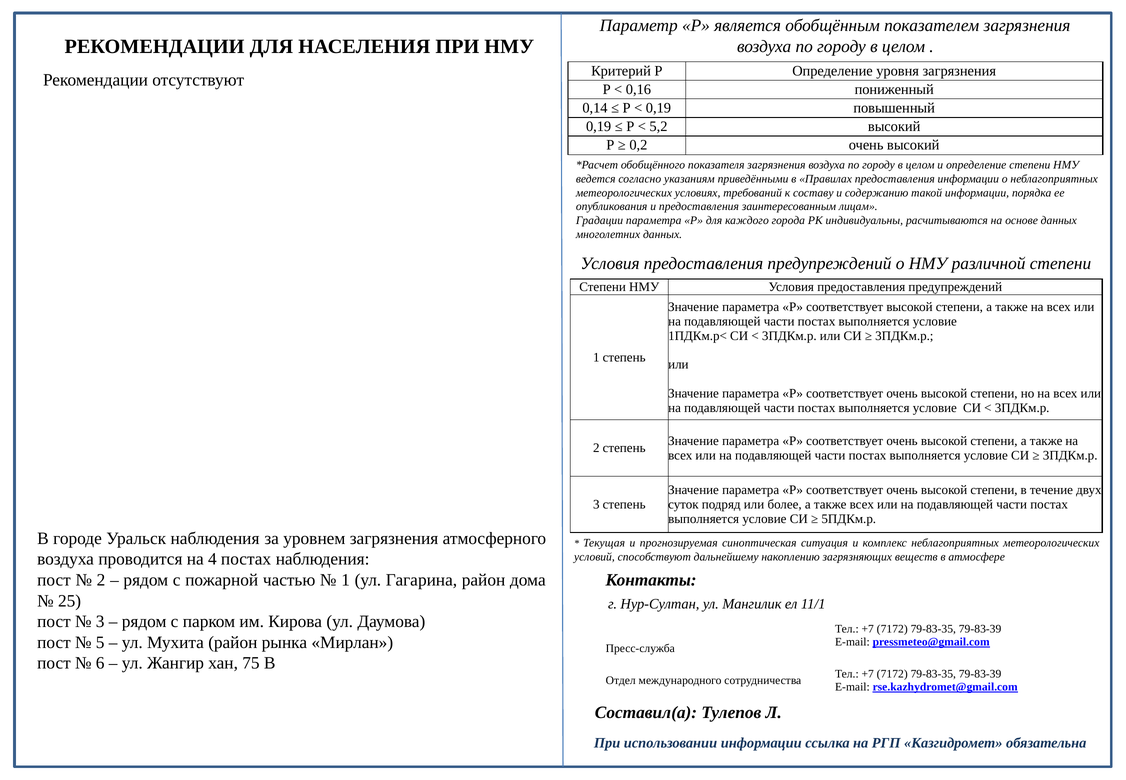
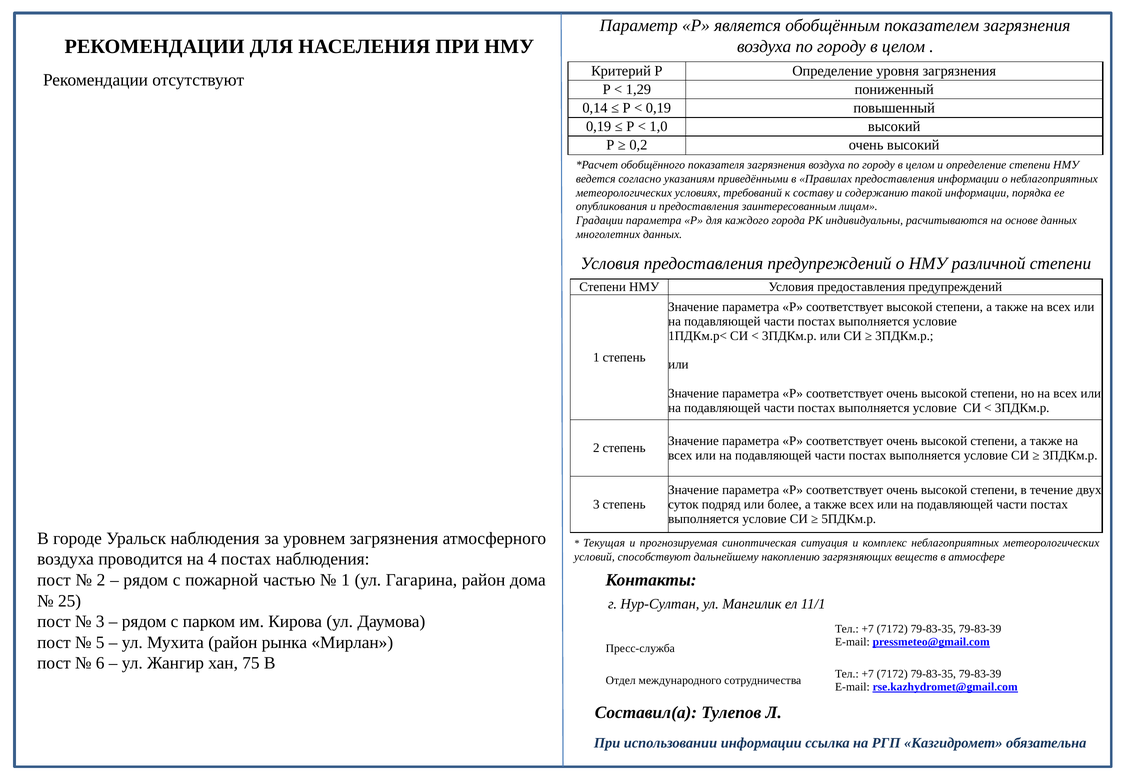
0,16: 0,16 -> 1,29 (638, 89)
5,2: 5,2 -> 1,0 (658, 127)
